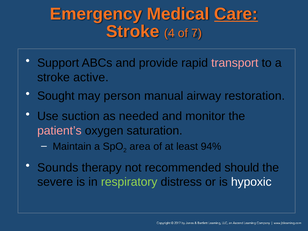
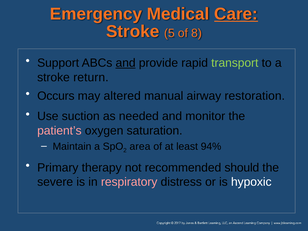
4: 4 -> 5 (169, 33)
7: 7 -> 8 (197, 33)
and underline: none -> present (126, 63)
transport colour: pink -> light green (235, 63)
active: active -> return (91, 77)
Sought: Sought -> Occurs (56, 96)
person: person -> altered (122, 96)
Sounds: Sounds -> Primary (58, 168)
respiratory colour: light green -> pink (129, 182)
